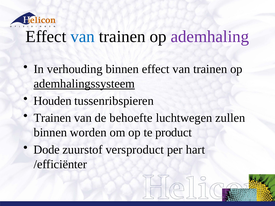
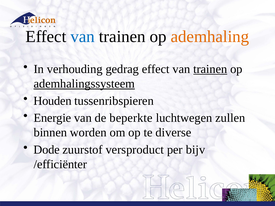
ademhaling colour: purple -> orange (210, 37)
verhouding binnen: binnen -> gedrag (122, 69)
trainen underline: none -> present (210, 69)
Trainen: Trainen -> Energie (52, 118)
behoefte: behoefte -> beperkte (131, 118)
product: product -> diverse (173, 133)
hart: hart -> bijv (195, 150)
